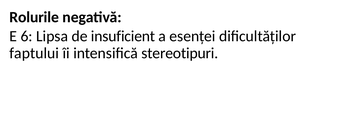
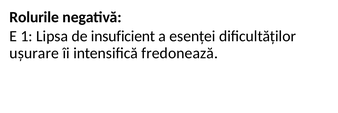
6: 6 -> 1 (27, 36)
faptului: faptului -> ușurare (34, 53)
stereotipuri: stereotipuri -> fredonează (180, 53)
